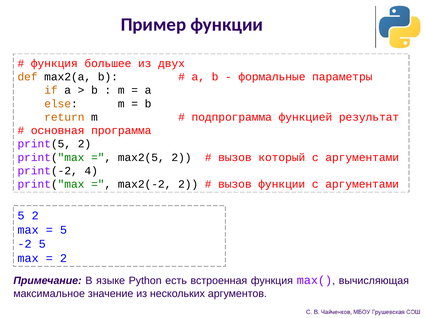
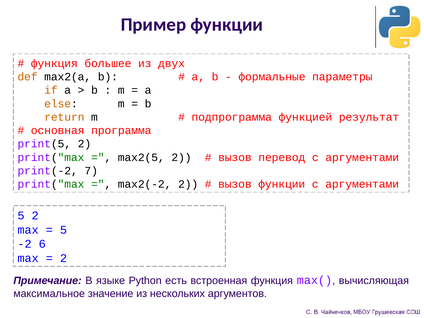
который: который -> перевод (282, 157)
4: 4 -> 7 (91, 171)
-2 5: 5 -> 6 (42, 244)
